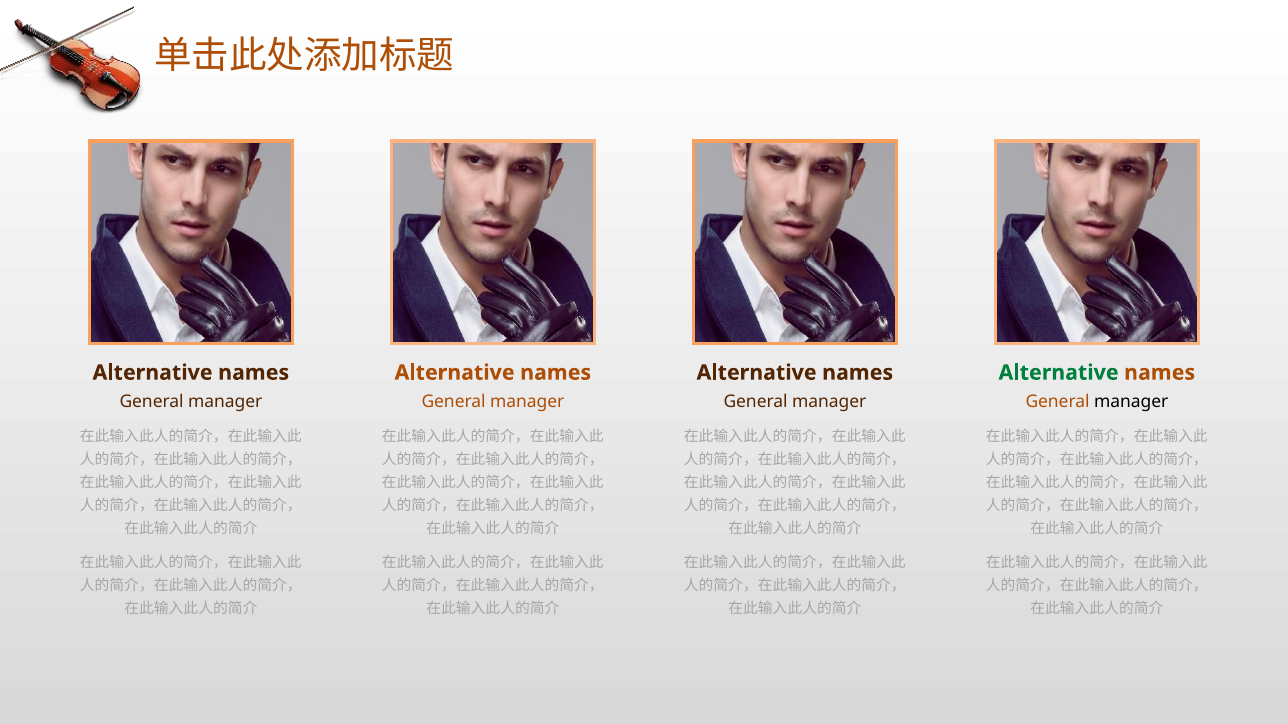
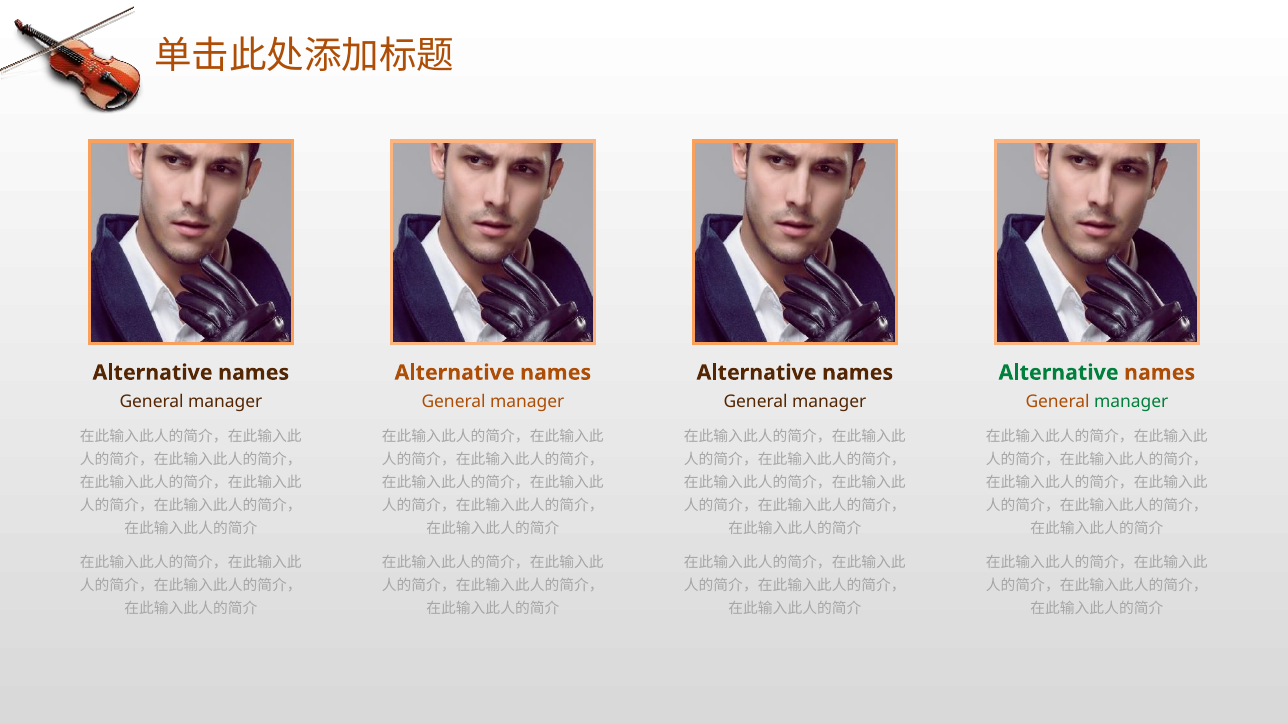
manager colour: black -> green (1131, 402)
